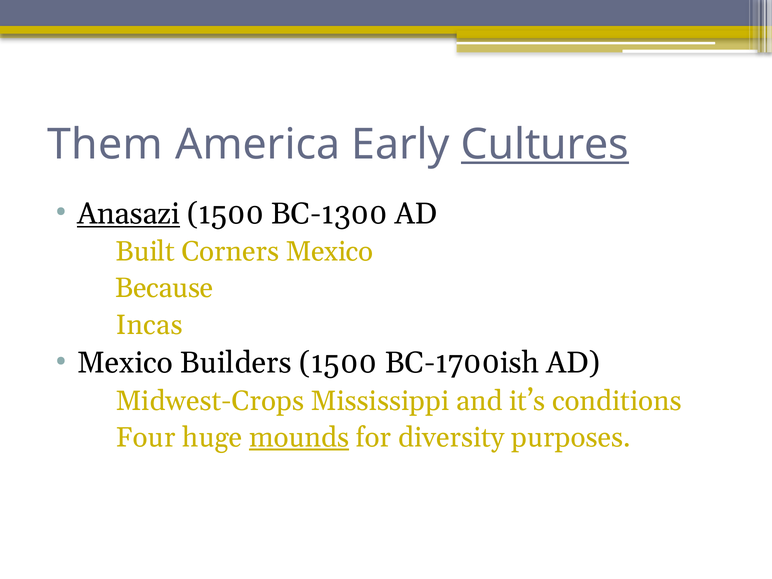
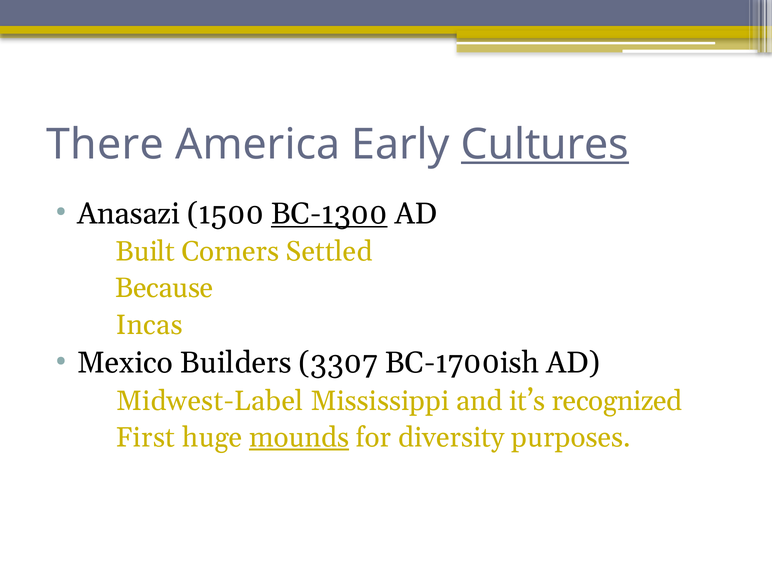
Them: Them -> There (105, 145)
Anasazi underline: present -> none (129, 214)
BC-1300 underline: none -> present (329, 214)
Corners Mexico: Mexico -> Settled (329, 252)
Builders 1500: 1500 -> 3307 (338, 363)
Midwest-Crops: Midwest-Crops -> Midwest-Label (210, 401)
conditions: conditions -> recognized (617, 401)
Four: Four -> First (145, 438)
